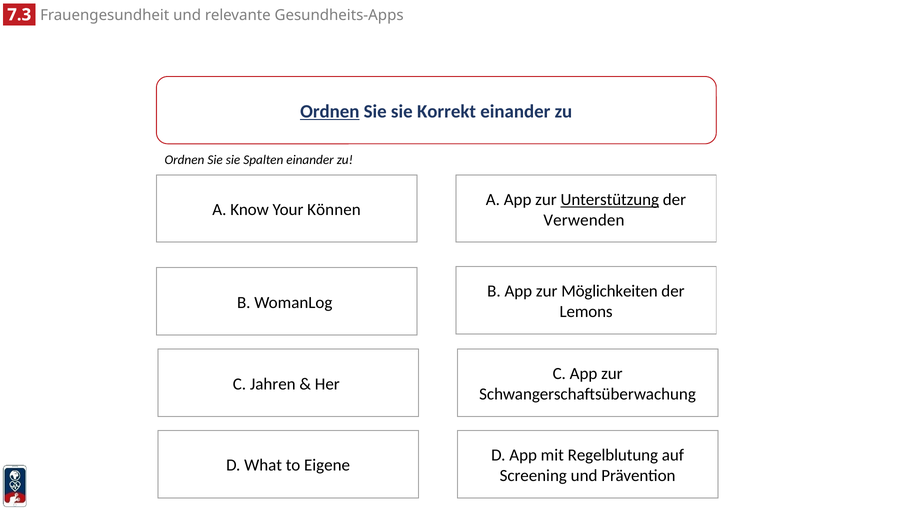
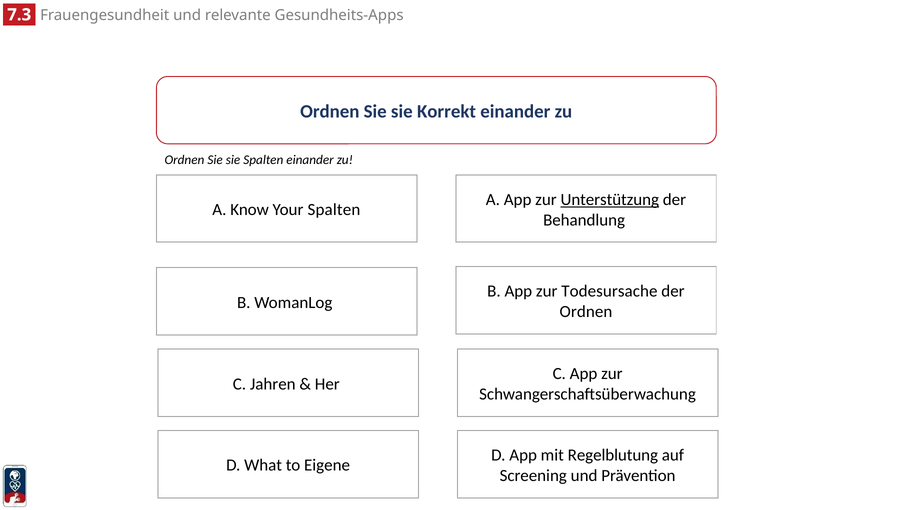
Ordnen underline: present -> none (330, 111)
Your Können: Können -> Spalten (334, 210)
Verwenden: Verwenden -> Behandlung (584, 220)
Möglichkeiten: Möglichkeiten -> Todesursache (609, 291)
Lemons: Lemons -> Ordnen (586, 311)
